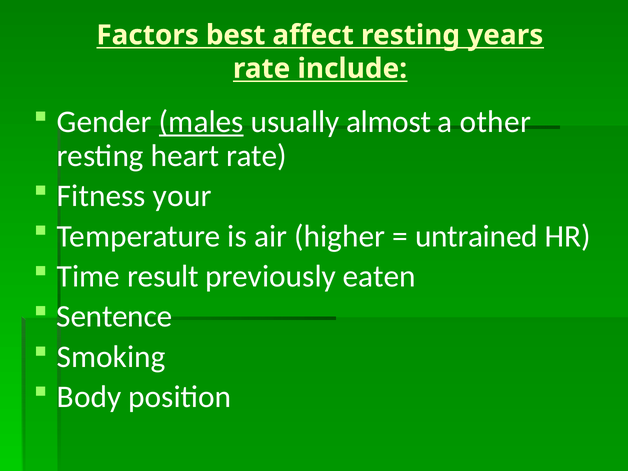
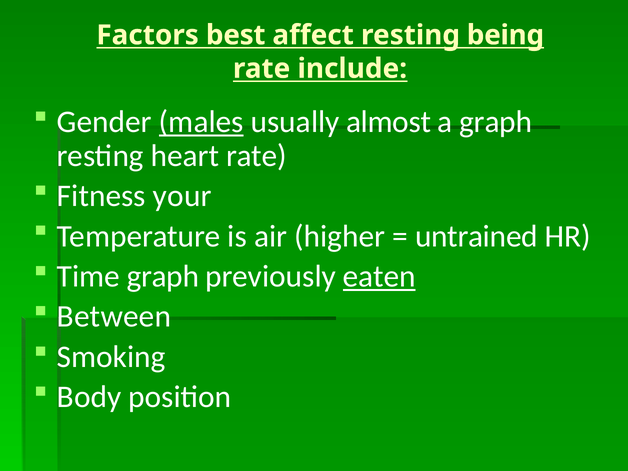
years: years -> being (505, 35)
a other: other -> graph (496, 122)
Time result: result -> graph (163, 276)
eaten underline: none -> present (379, 276)
Sentence: Sentence -> Between (114, 317)
